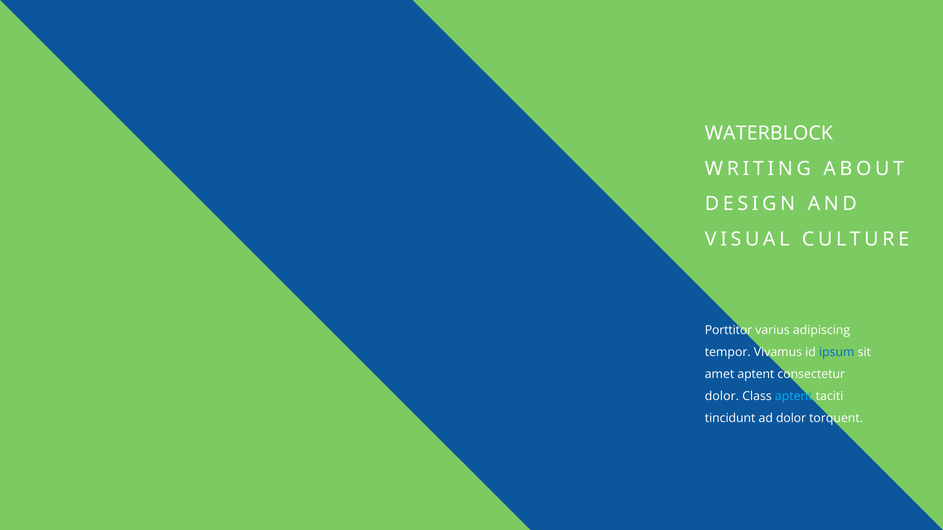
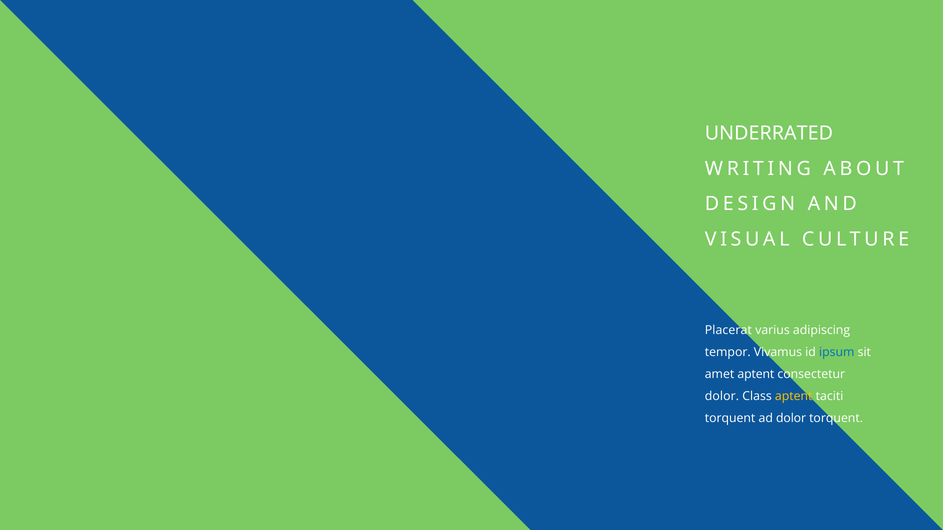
WATERBLOCK: WATERBLOCK -> UNDERRATED (769, 133)
Porttitor: Porttitor -> Placerat (728, 330)
aptent colour: light blue -> yellow (794, 397)
tincidunt: tincidunt -> torquent (730, 419)
